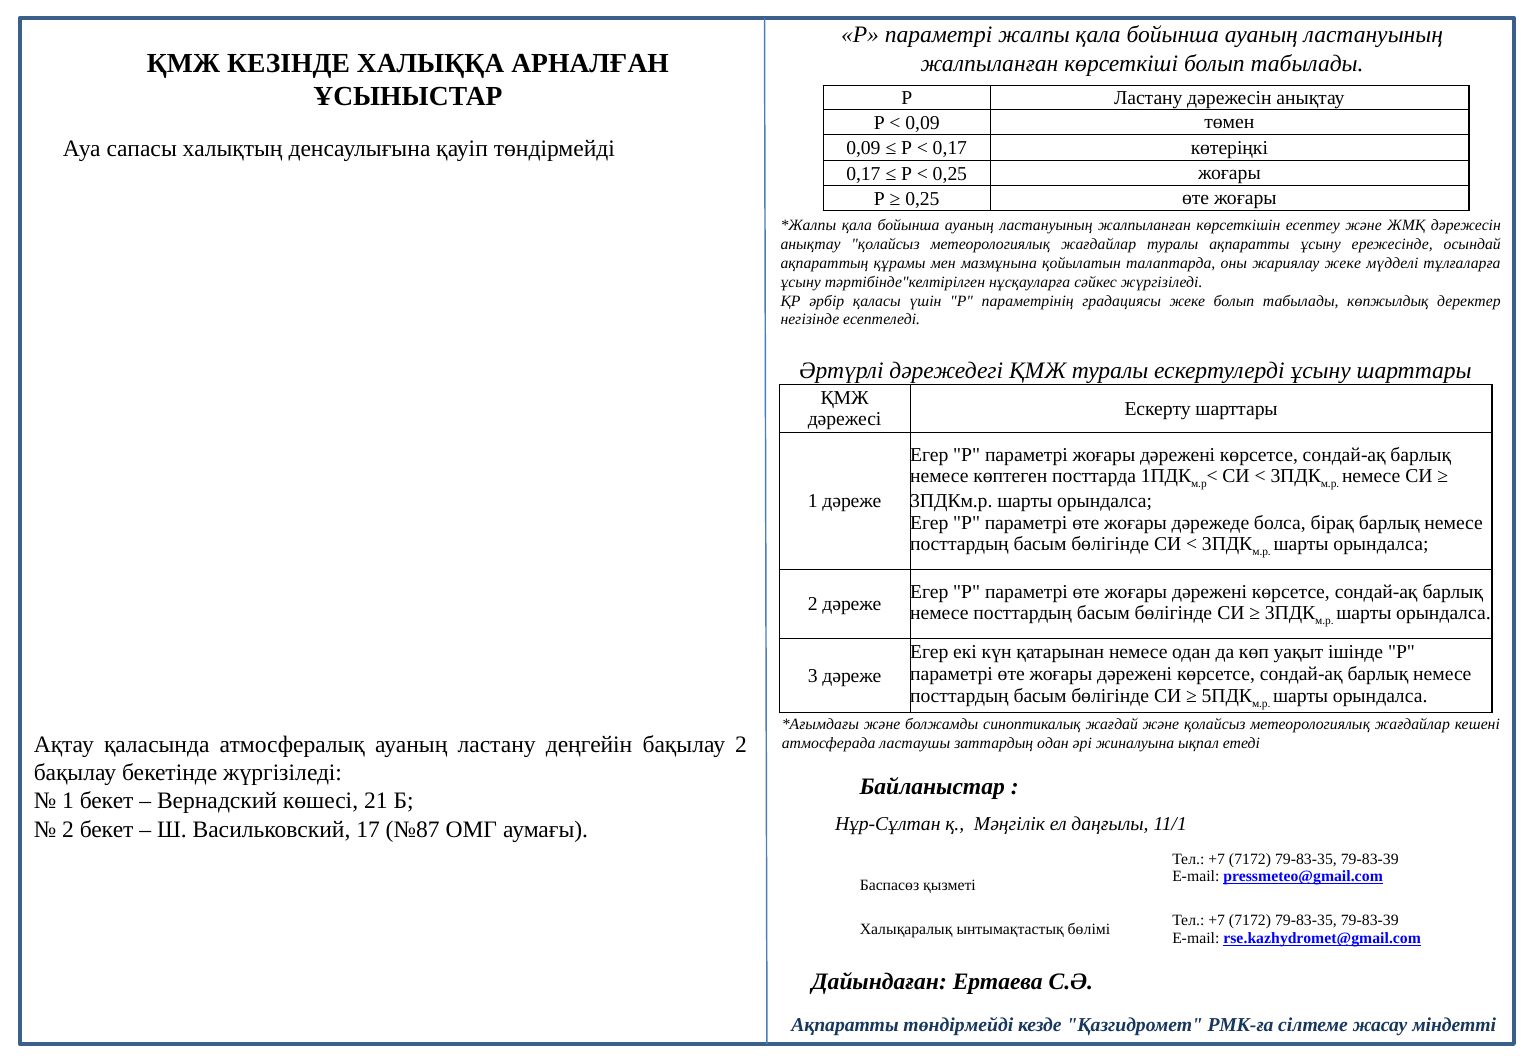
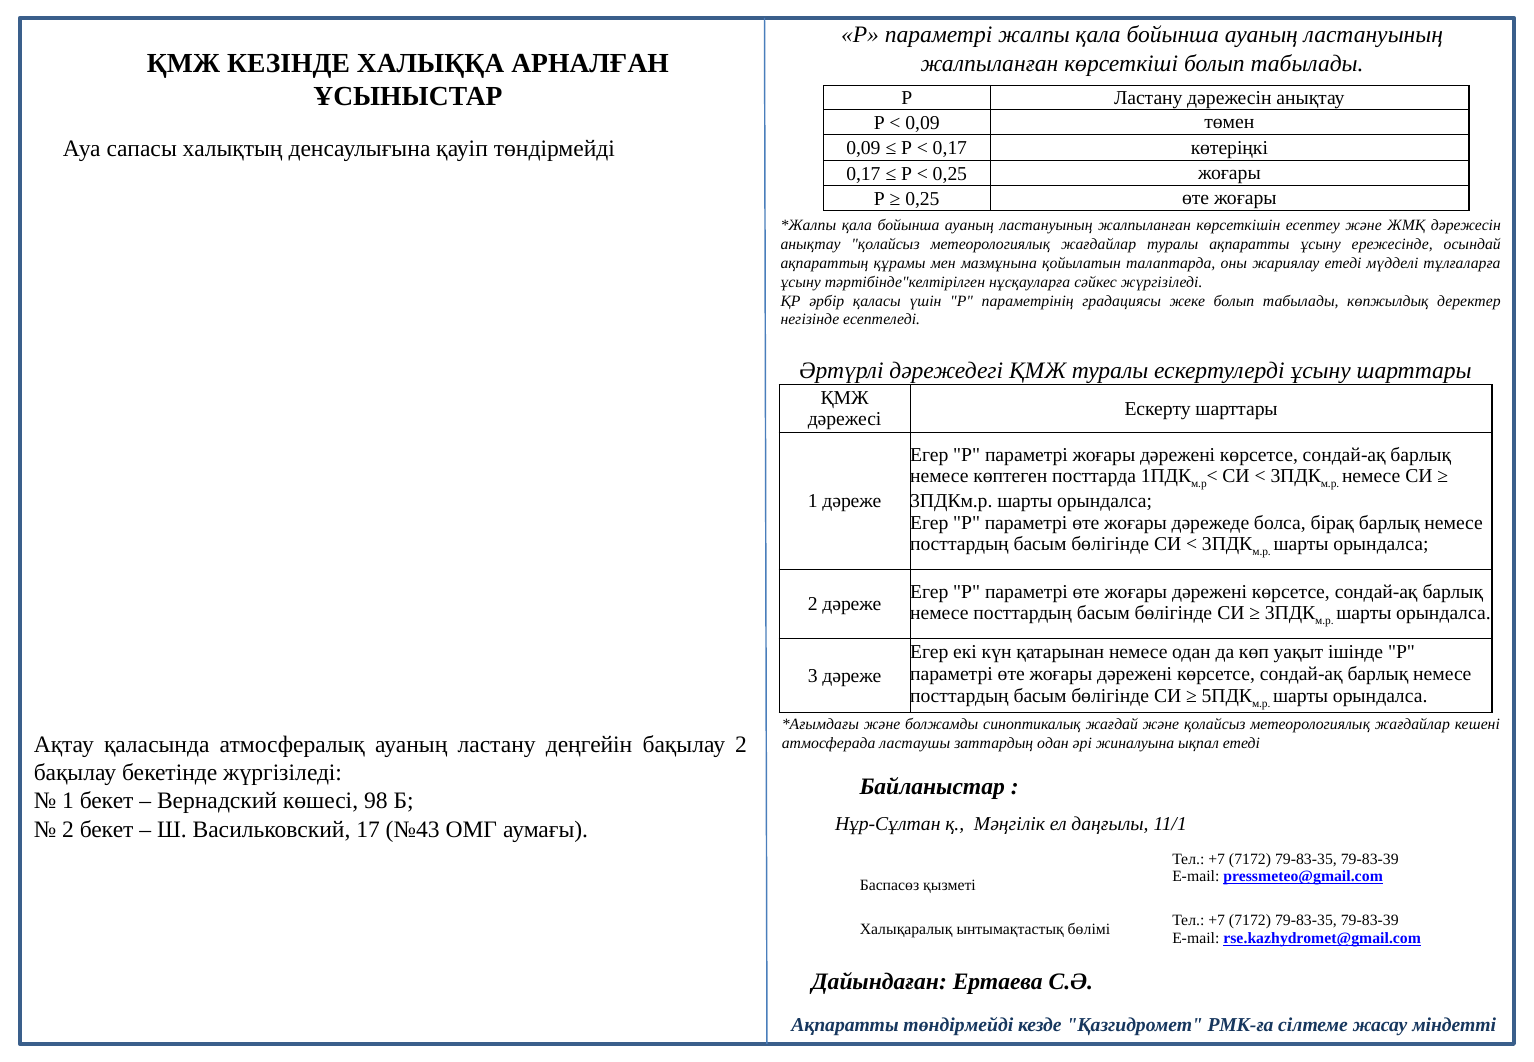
жариялау жеке: жеке -> етеді (1343, 263)
21: 21 -> 98 (376, 801)
№87: №87 -> №43 (413, 829)
